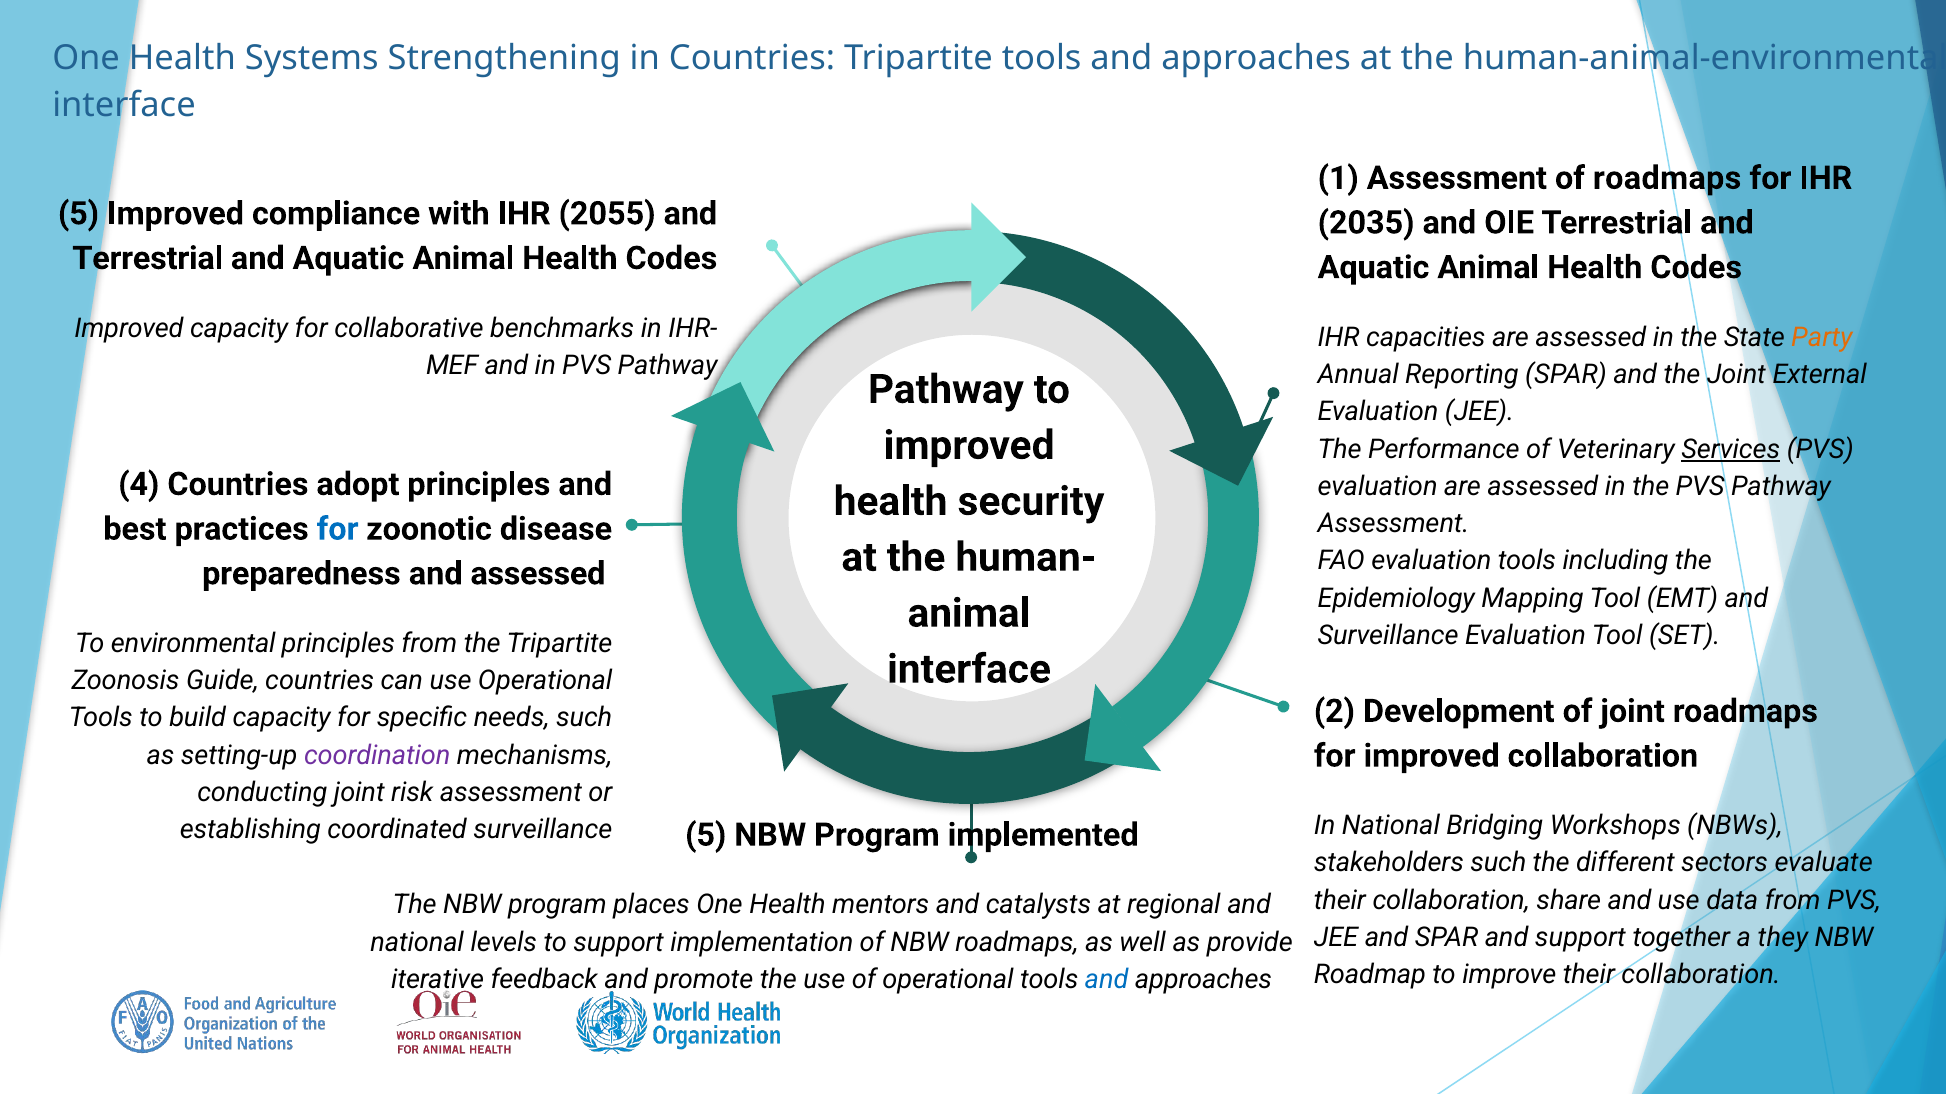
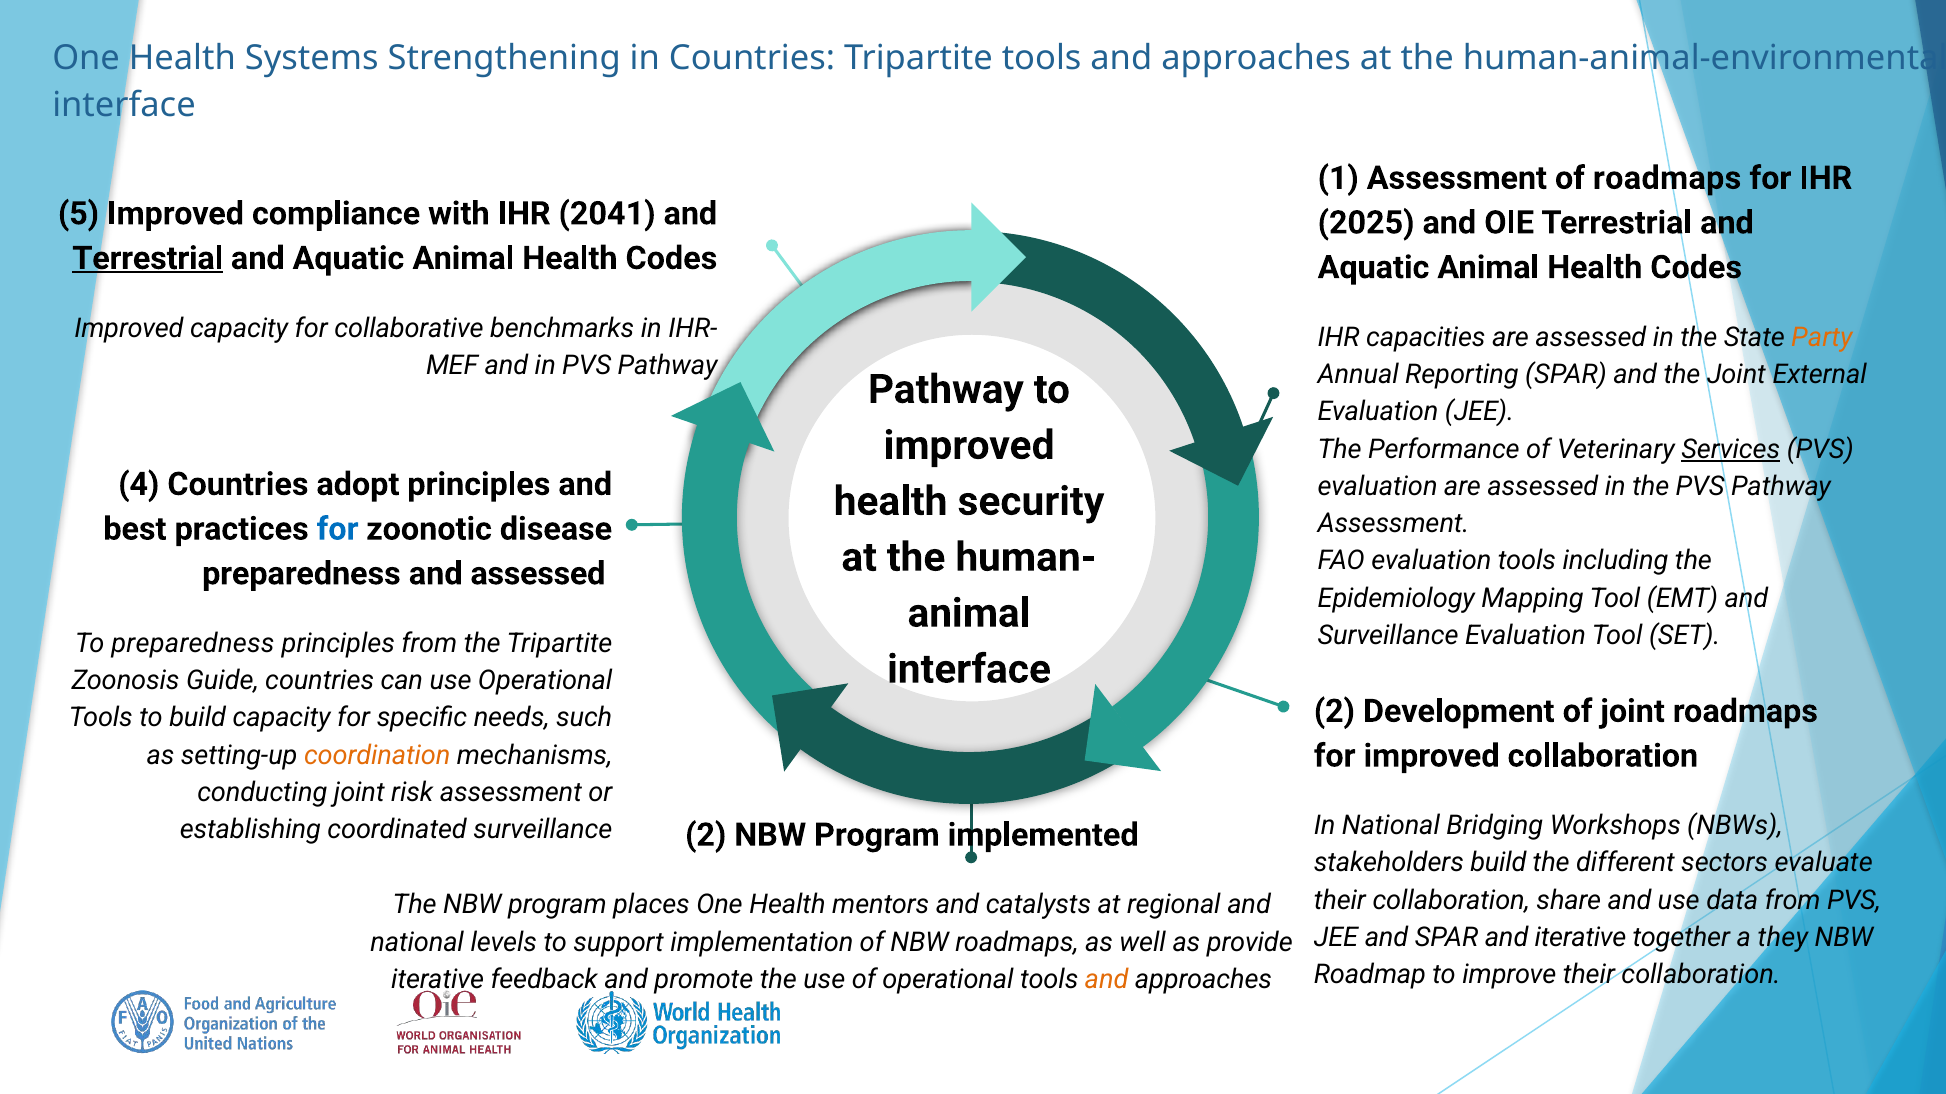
2055: 2055 -> 2041 (607, 214)
2035: 2035 -> 2025 (1366, 223)
Terrestrial underline: none -> present (148, 258)
To environmental: environmental -> preparedness (193, 644)
coordination colour: purple -> orange (377, 756)
surveillance 5: 5 -> 2 (706, 835)
stakeholders such: such -> build (1498, 863)
and support: support -> iterative (1581, 938)
and colour: blue -> orange (1107, 980)
